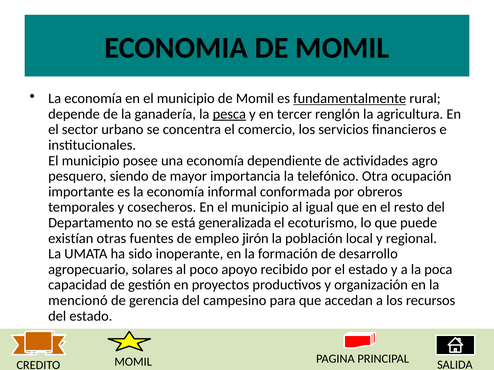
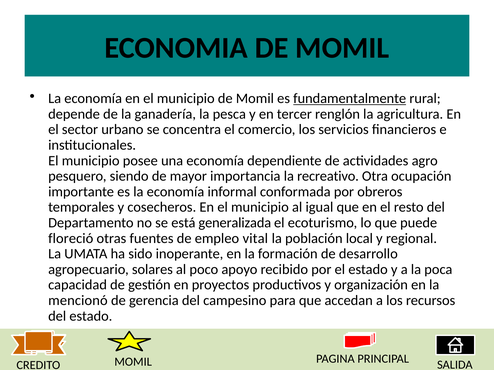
pesca underline: present -> none (229, 114)
telefónico: telefónico -> recreativo (328, 176)
existían: existían -> floreció (71, 239)
jirón: jirón -> vital (255, 239)
